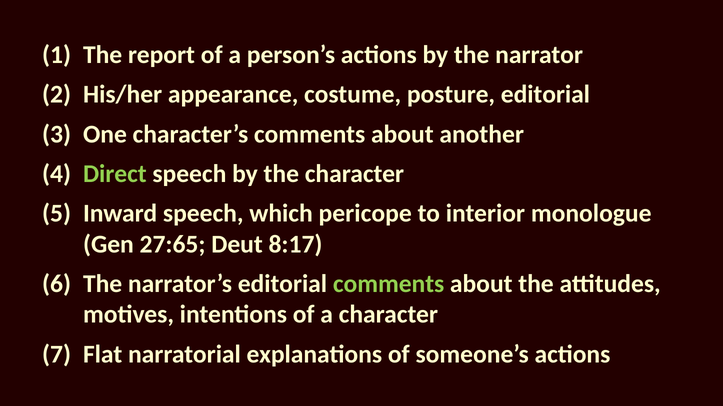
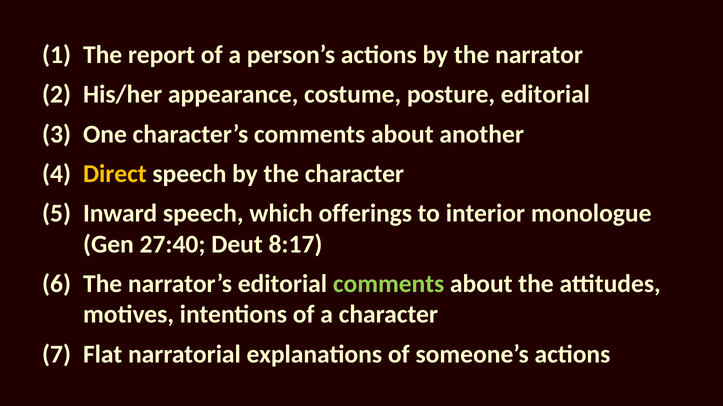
Direct colour: light green -> yellow (115, 174)
pericope: pericope -> offerings (365, 214)
27:65: 27:65 -> 27:40 (173, 245)
